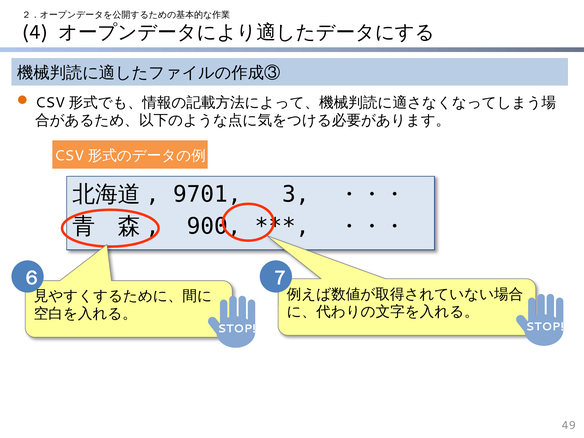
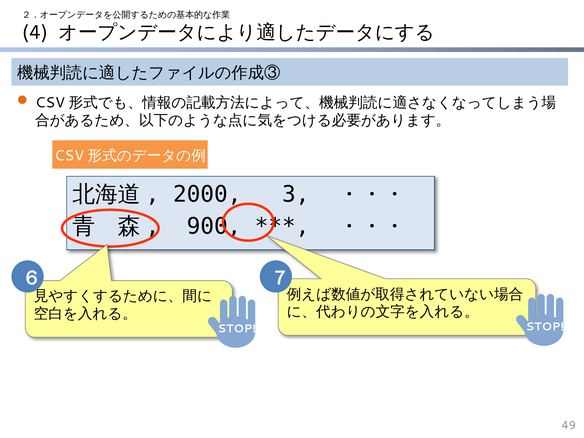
9701: 9701 -> 2000 (207, 194)
